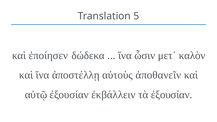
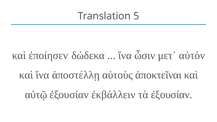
καλὸν: καλὸν -> αὐτόν (192, 56)
ἀποθανεῖν: ἀποθανεῖν -> ἀποκτεῖναι (158, 75)
